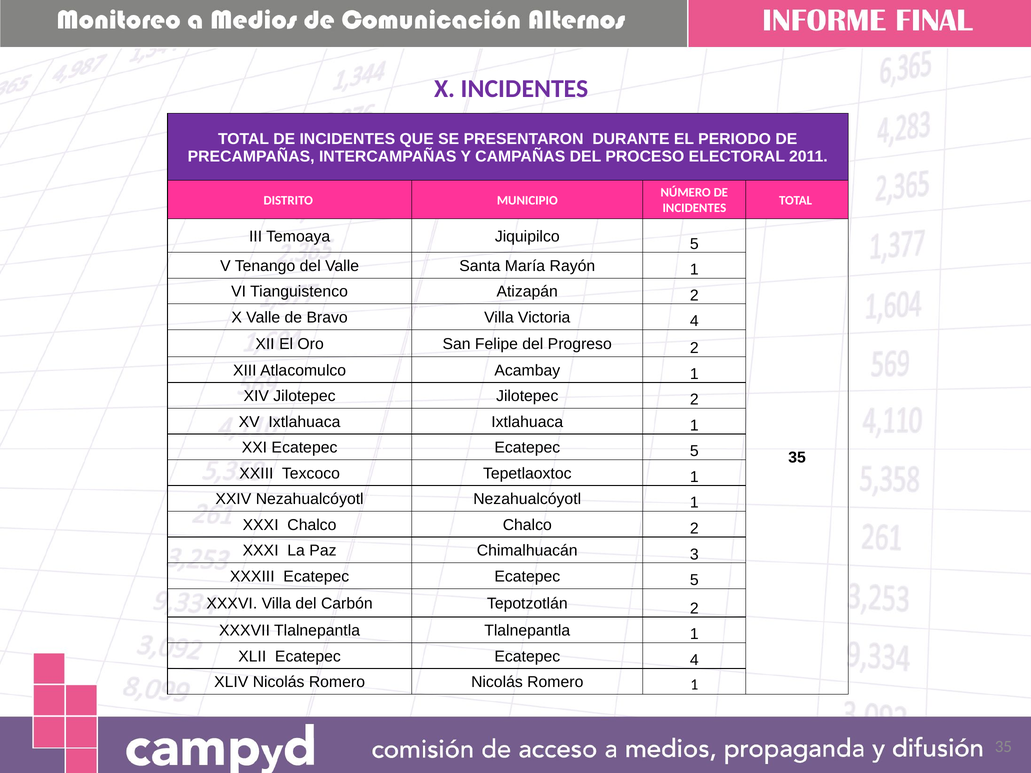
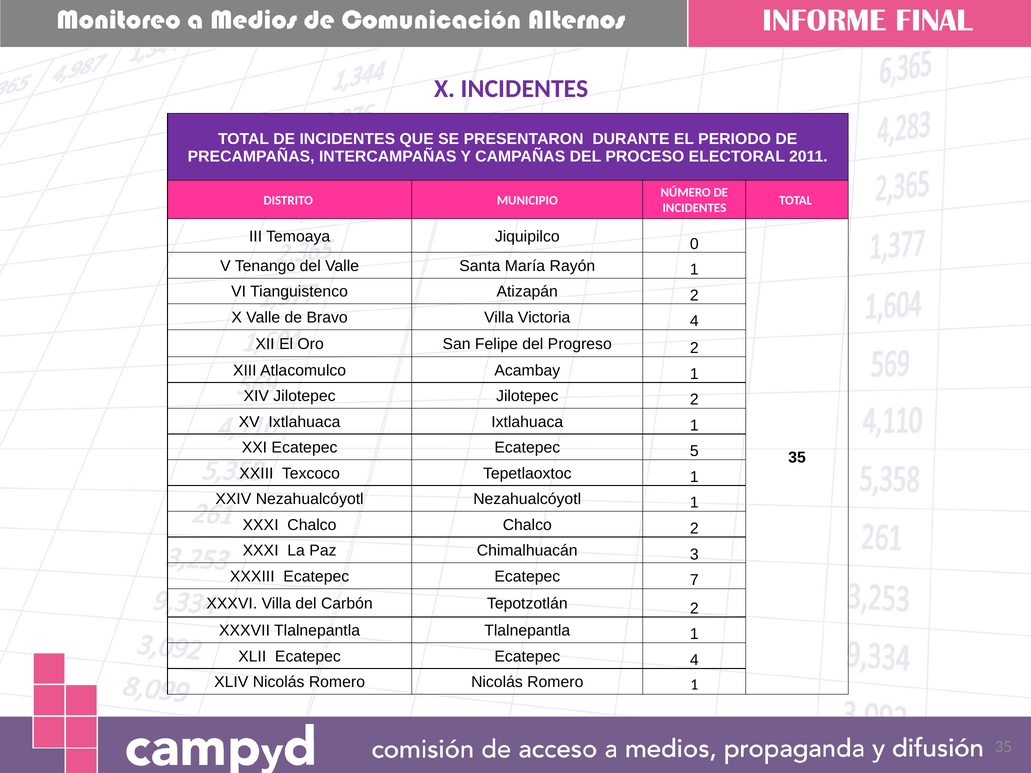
Jiquipilco 5: 5 -> 0 (694, 244)
XXXIII Ecatepec Ecatepec 5: 5 -> 7 (694, 580)
